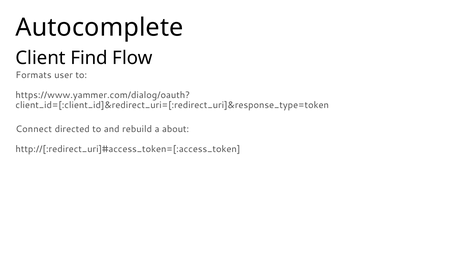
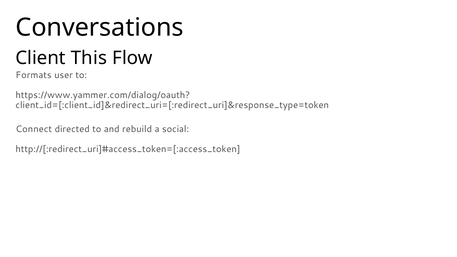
Autocomplete: Autocomplete -> Conversations (100, 28)
Find: Find -> This (89, 58)
about: about -> social (176, 129)
